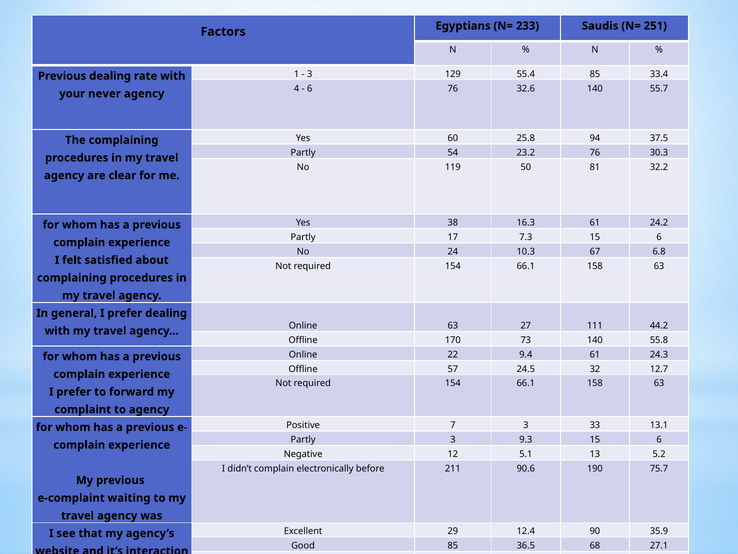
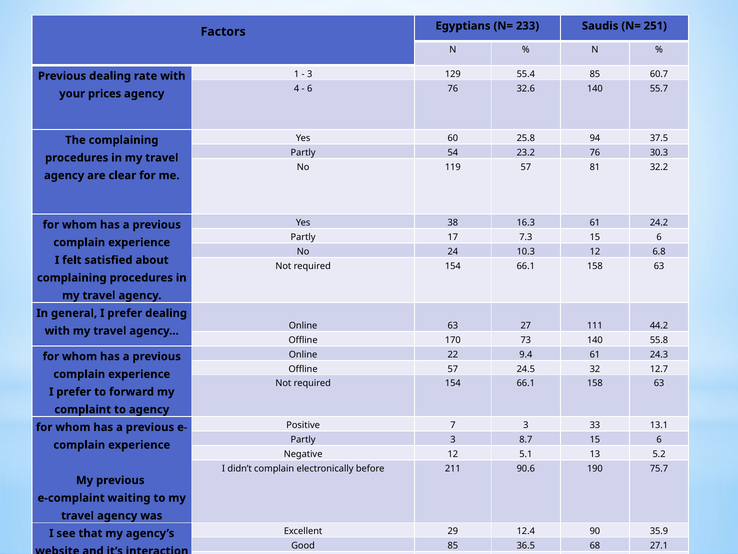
33.4: 33.4 -> 60.7 (659, 74)
never: never -> prices (105, 94)
119 50: 50 -> 57 (526, 167)
10.3 67: 67 -> 12 (595, 251)
9.3: 9.3 -> 8.7 (526, 439)
